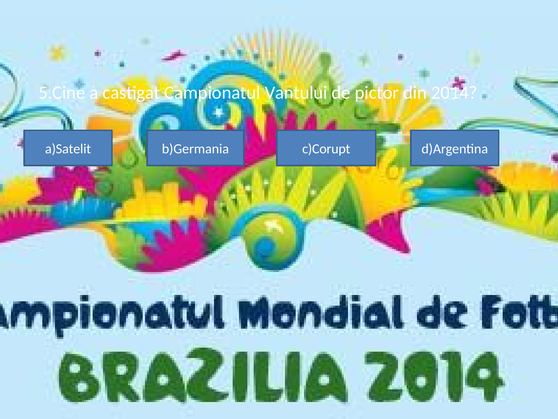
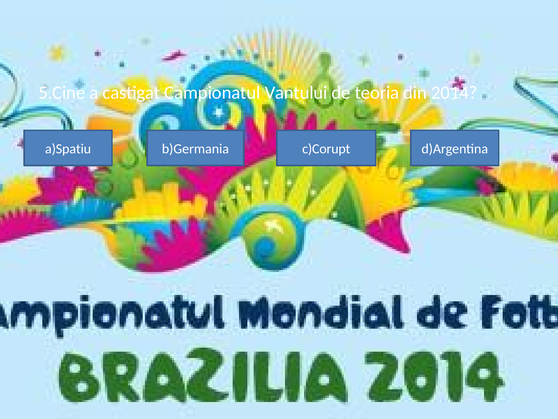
pictor: pictor -> teoria (377, 93)
a)Satelit: a)Satelit -> a)Spatiu (68, 149)
